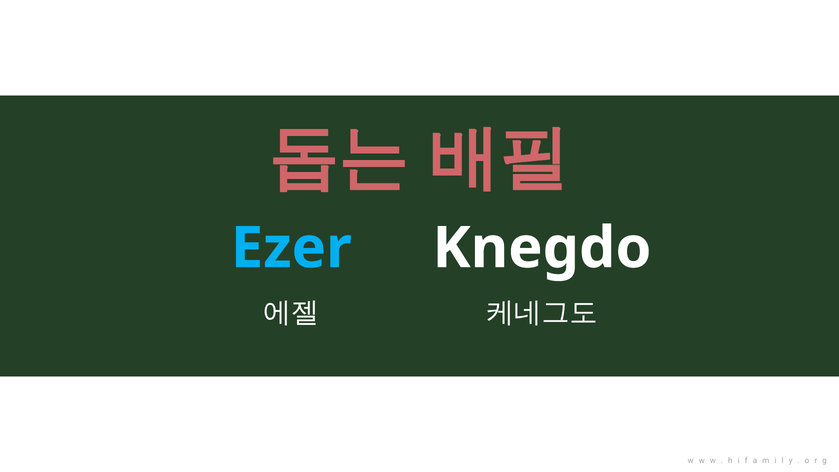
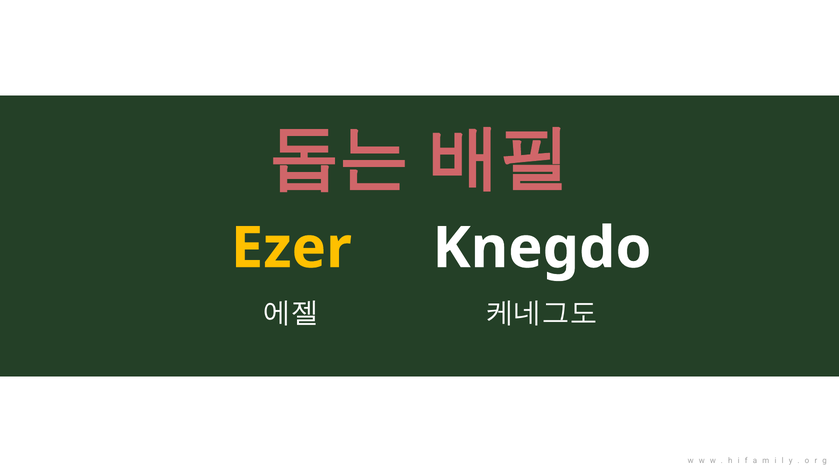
Ezer colour: light blue -> yellow (291, 248)
